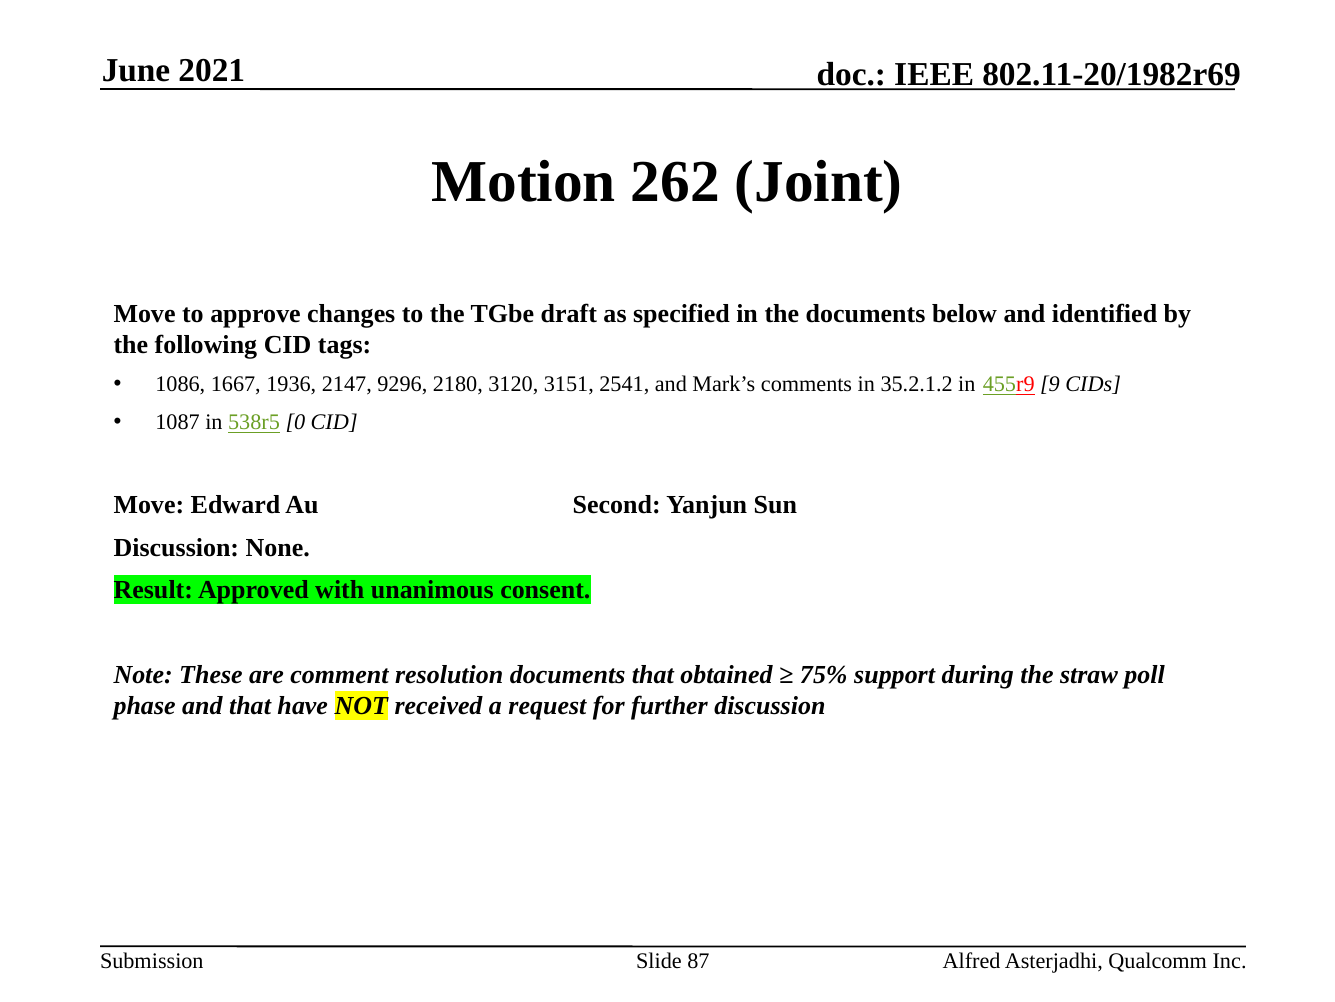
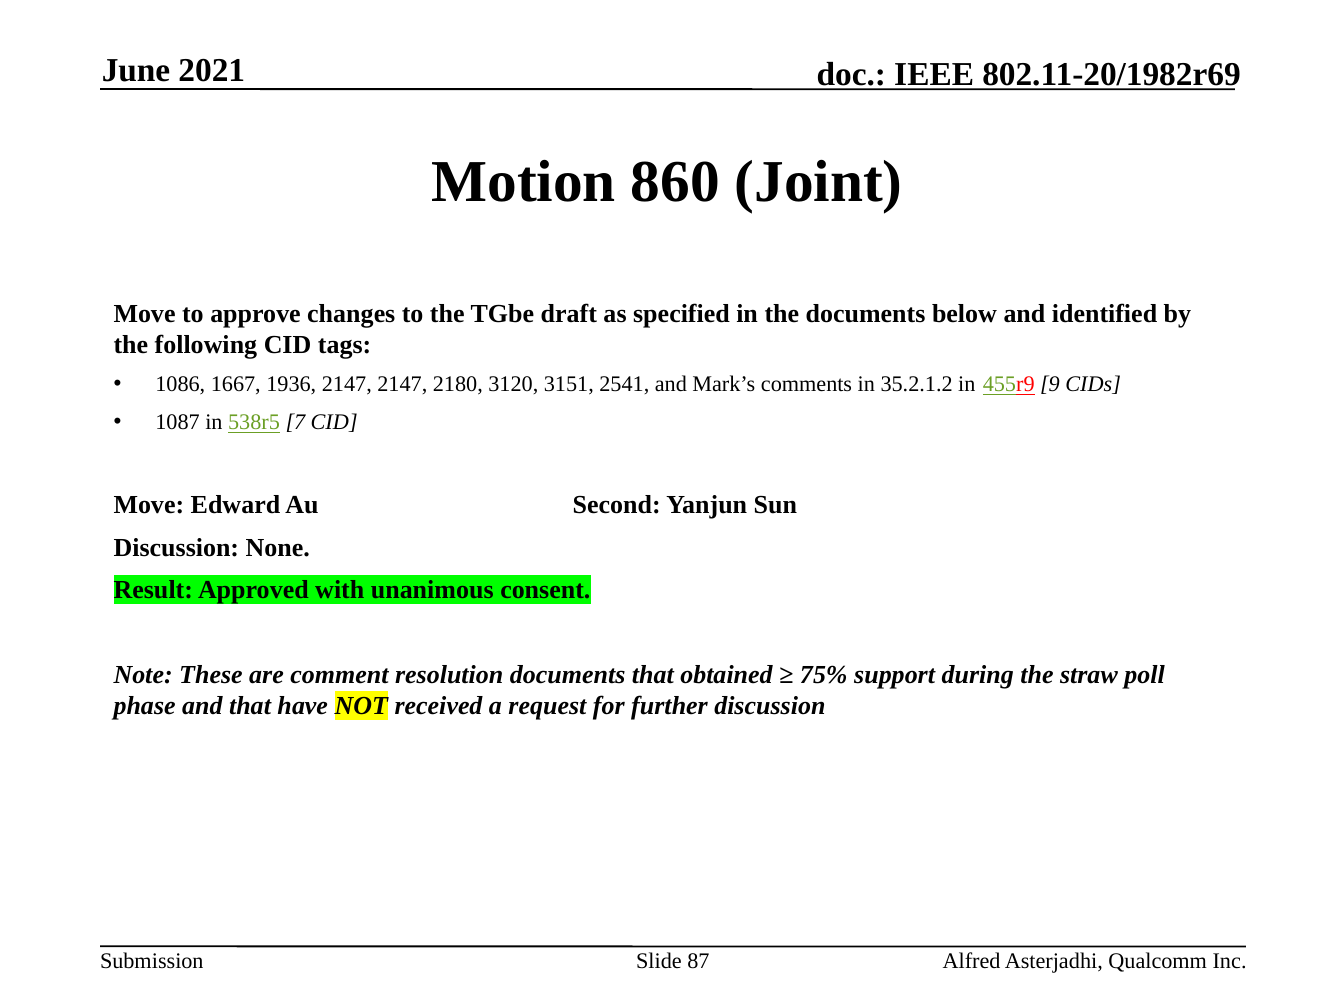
262: 262 -> 860 (675, 182)
2147 9296: 9296 -> 2147 (402, 384)
0: 0 -> 7 (295, 422)
